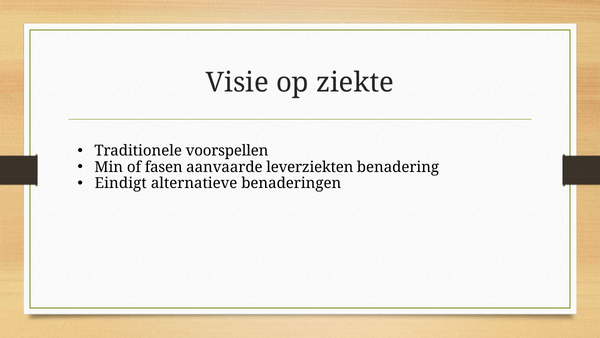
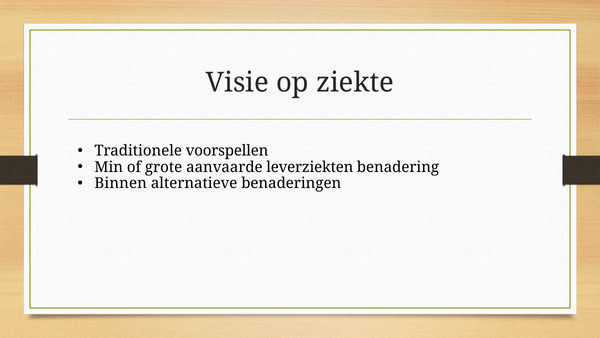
fasen: fasen -> grote (164, 167)
Eindigt: Eindigt -> Binnen (121, 183)
